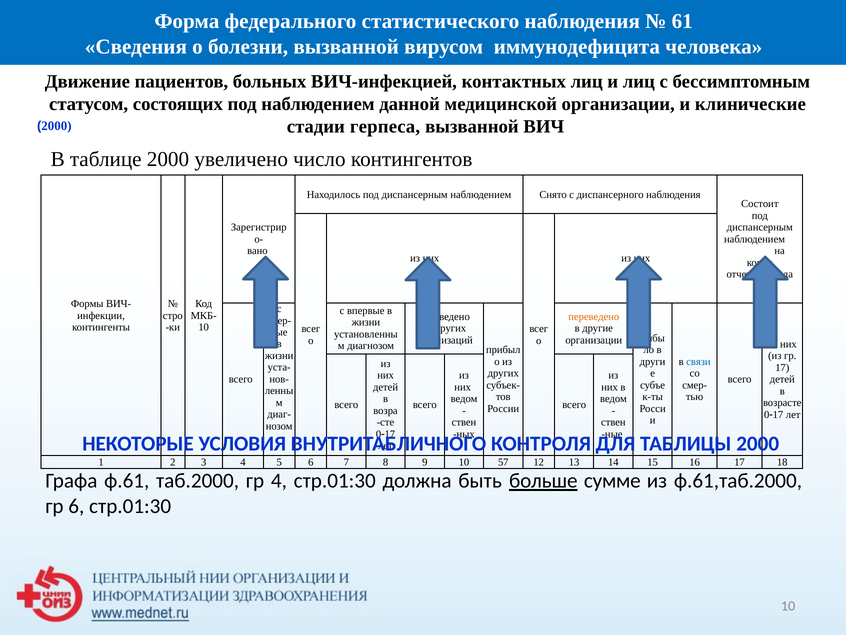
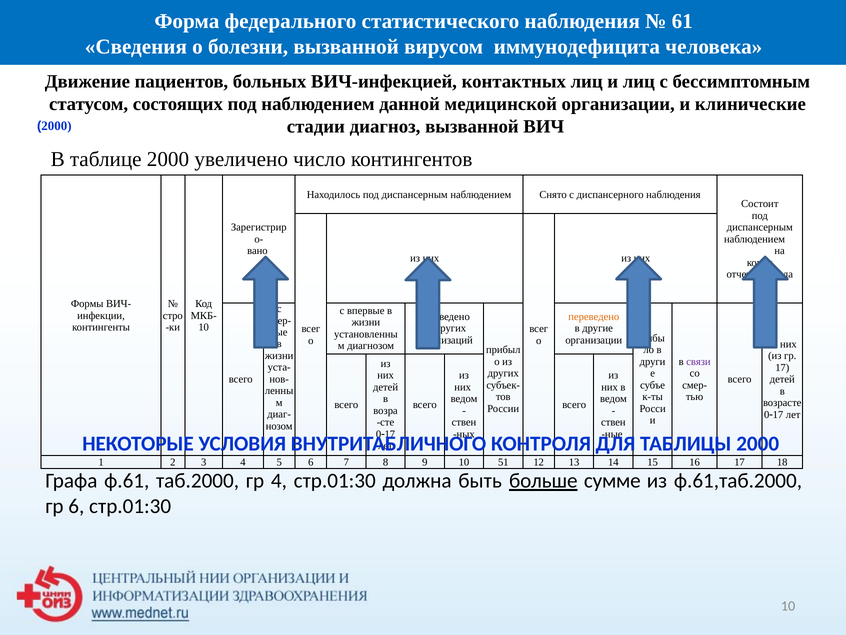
герпеса: герпеса -> диагноз (385, 127)
связи colour: blue -> purple (698, 361)
57: 57 -> 51 (503, 462)
